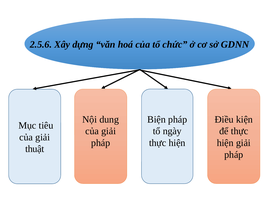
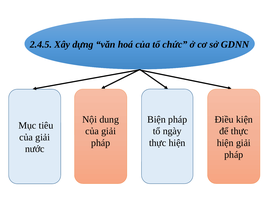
2.5.6: 2.5.6 -> 2.4.5 (41, 44)
thuật: thuật -> nước (35, 149)
